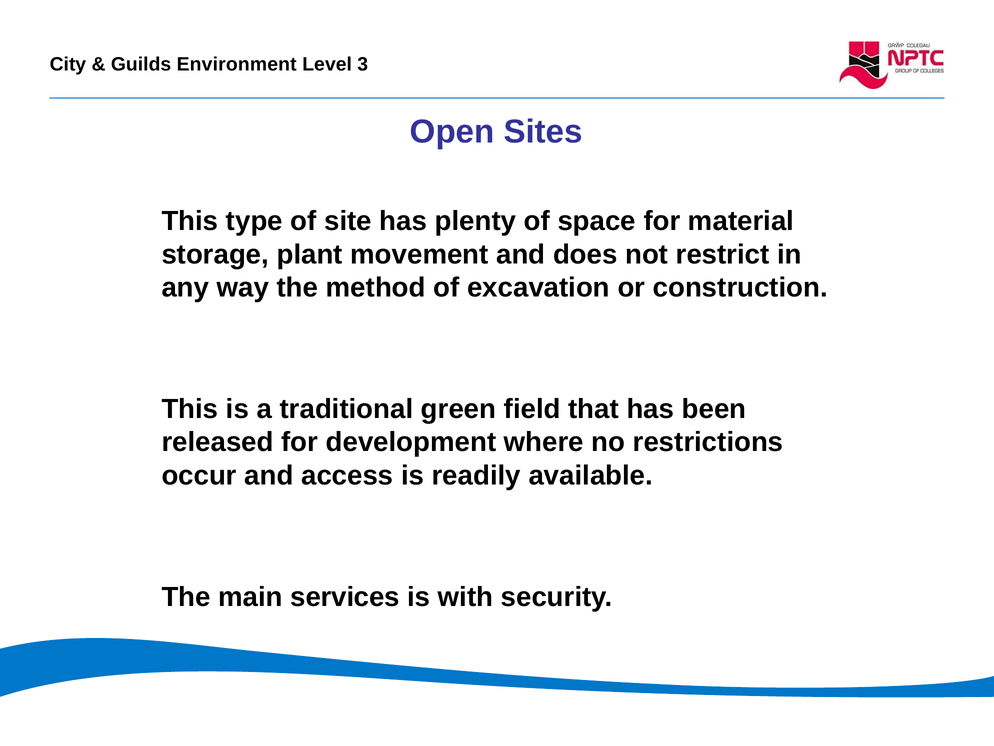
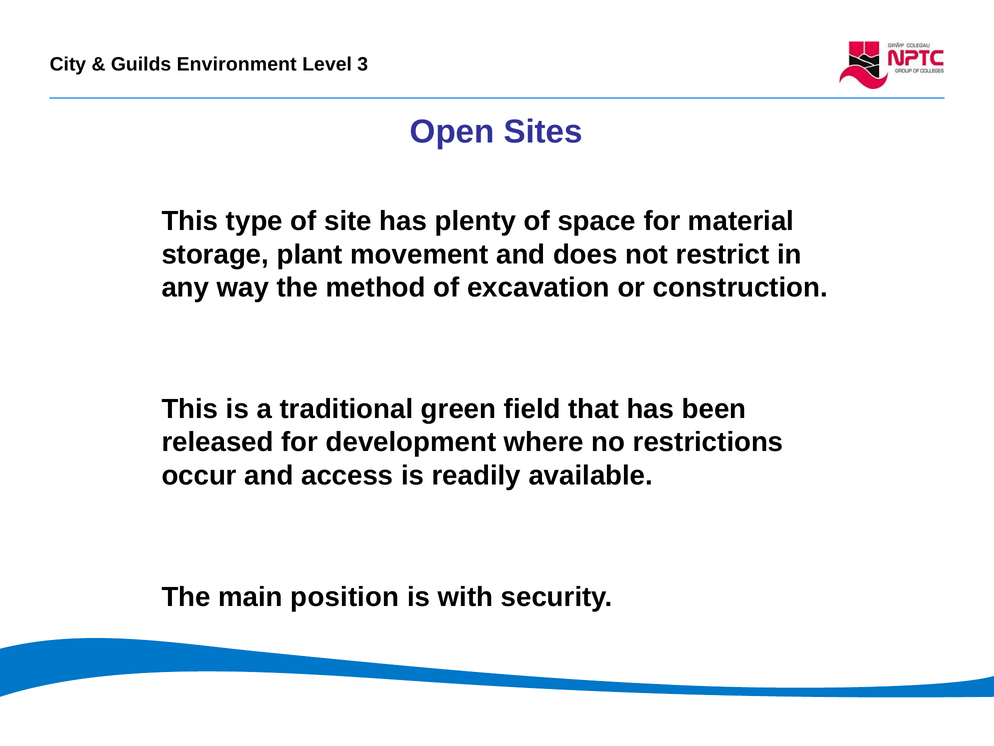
services: services -> position (345, 597)
